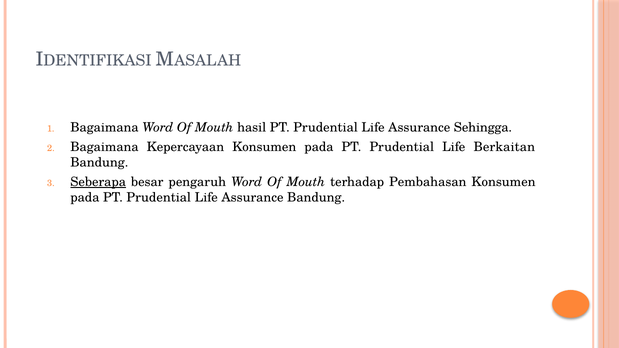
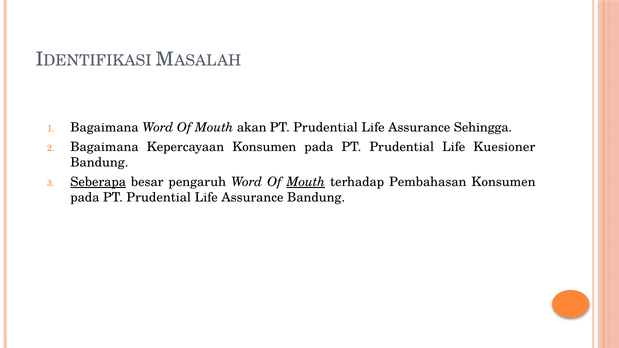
hasil: hasil -> akan (252, 128)
Berkaitan: Berkaitan -> Kuesioner (504, 147)
Mouth underline: none -> present (306, 182)
